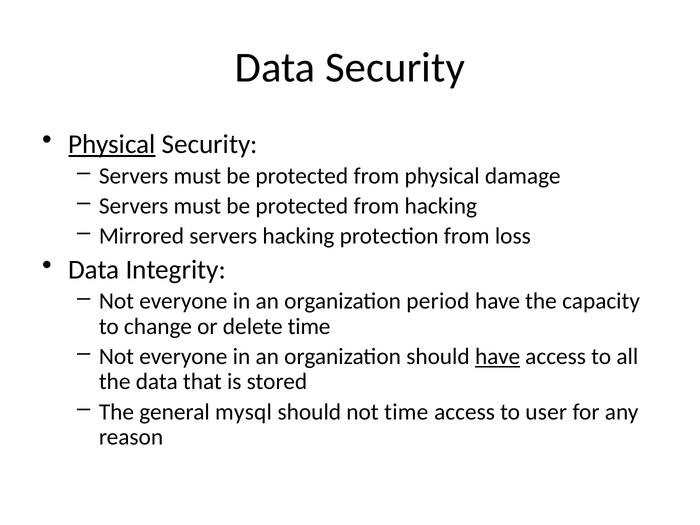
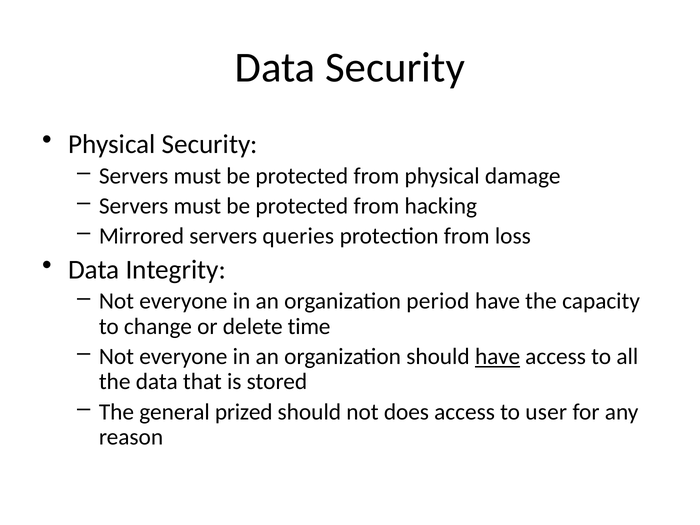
Physical underline: present -> none (112, 144)
servers hacking: hacking -> queries (298, 236)
mysql: mysql -> prized (244, 412)
not time: time -> does (406, 412)
